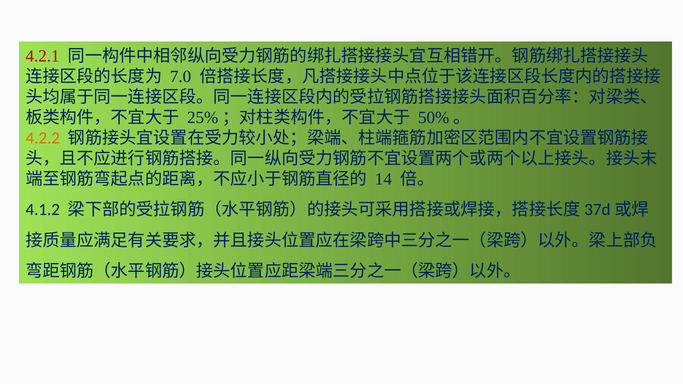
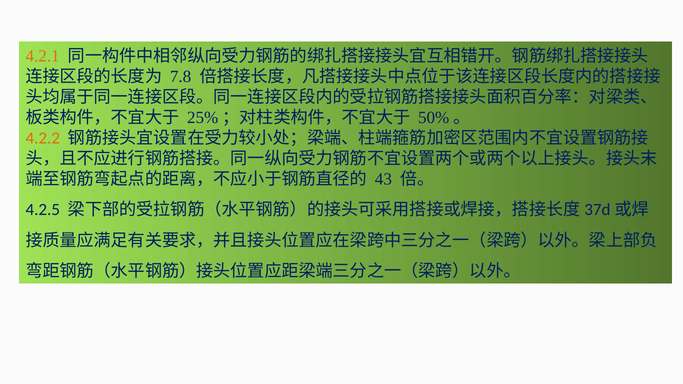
4.2.1 colour: red -> orange (43, 56)
7.0: 7.0 -> 7.8 (181, 77)
14: 14 -> 43 (383, 179)
4.1.2: 4.1.2 -> 4.2.5 (43, 210)
